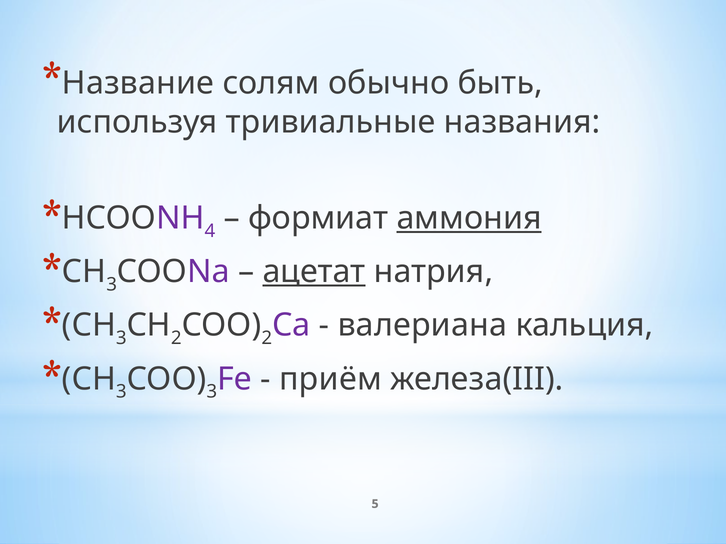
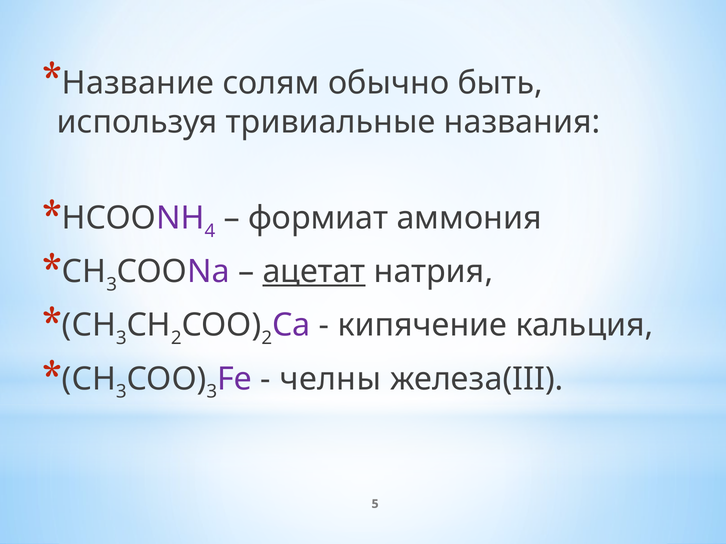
аммония underline: present -> none (469, 219)
валериана: валериана -> кипячение (422, 326)
приём: приём -> челны (330, 379)
